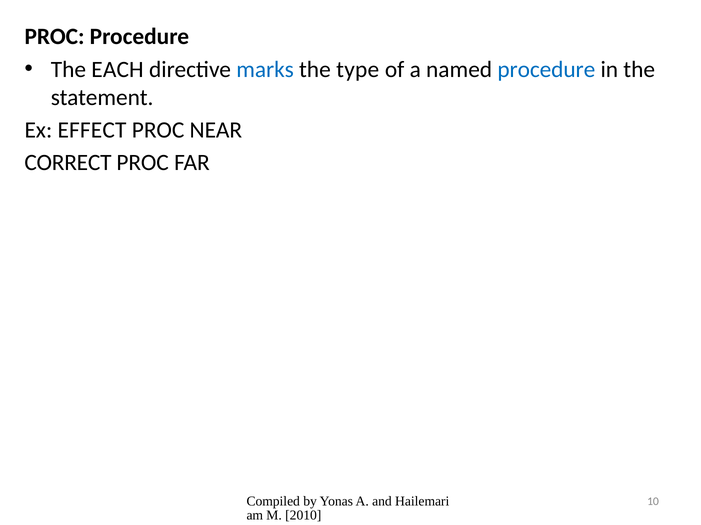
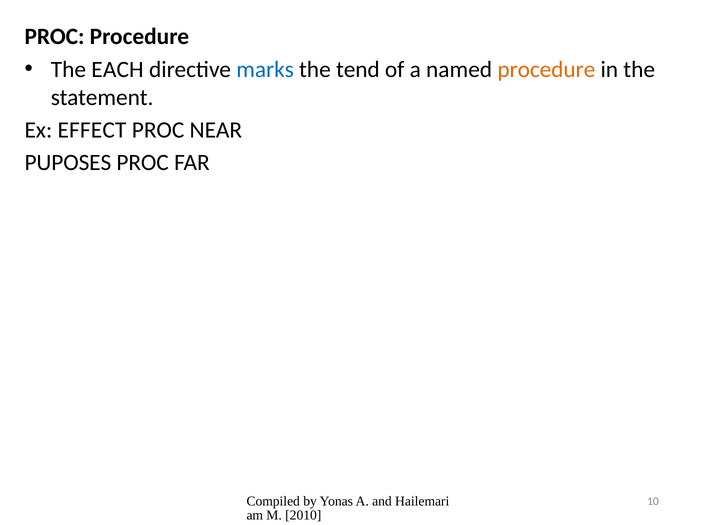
type: type -> tend (358, 69)
procedure colour: blue -> orange (546, 69)
CORRECT: CORRECT -> PUPOSES (68, 163)
